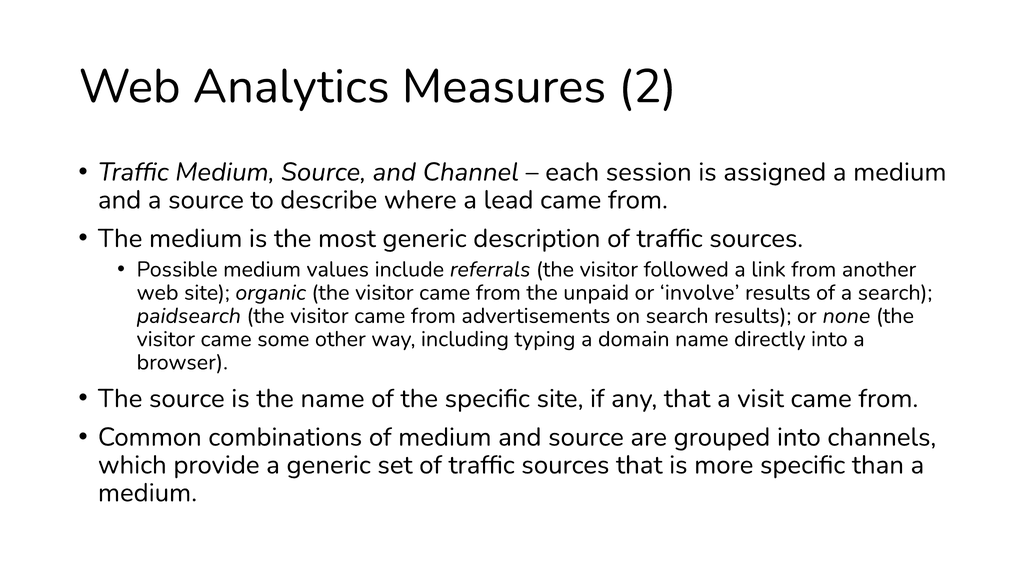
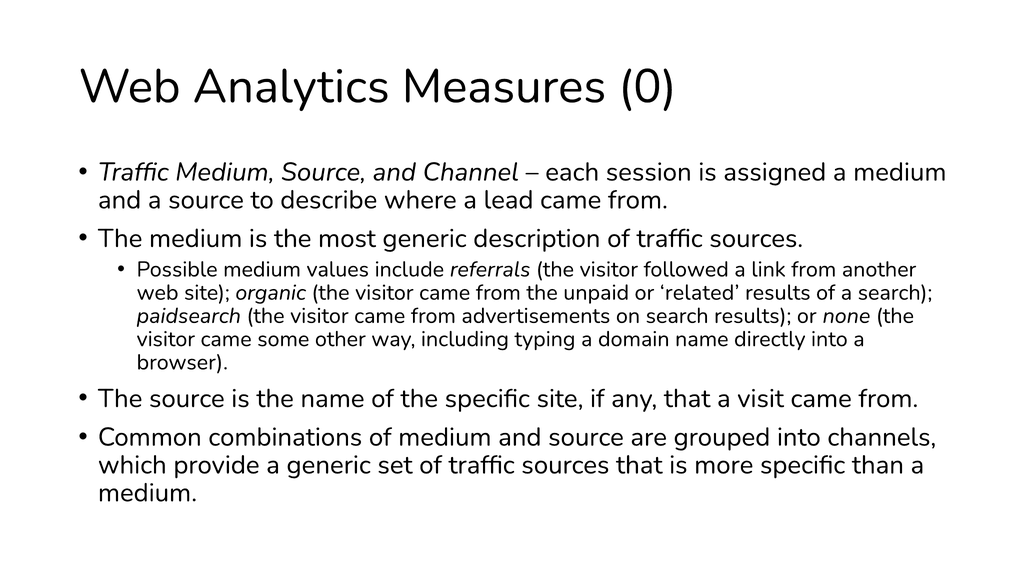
2: 2 -> 0 (647, 87)
involve: involve -> related (700, 293)
